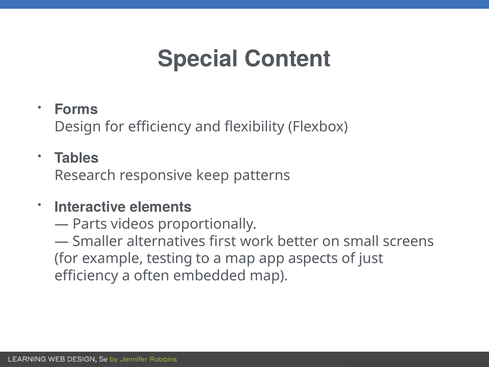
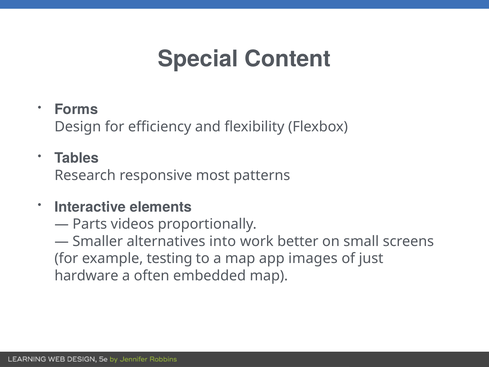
keep: keep -> most (213, 175)
first: first -> into (223, 241)
aspects: aspects -> images (313, 258)
efficiency: efficiency -> hardware (86, 276)
